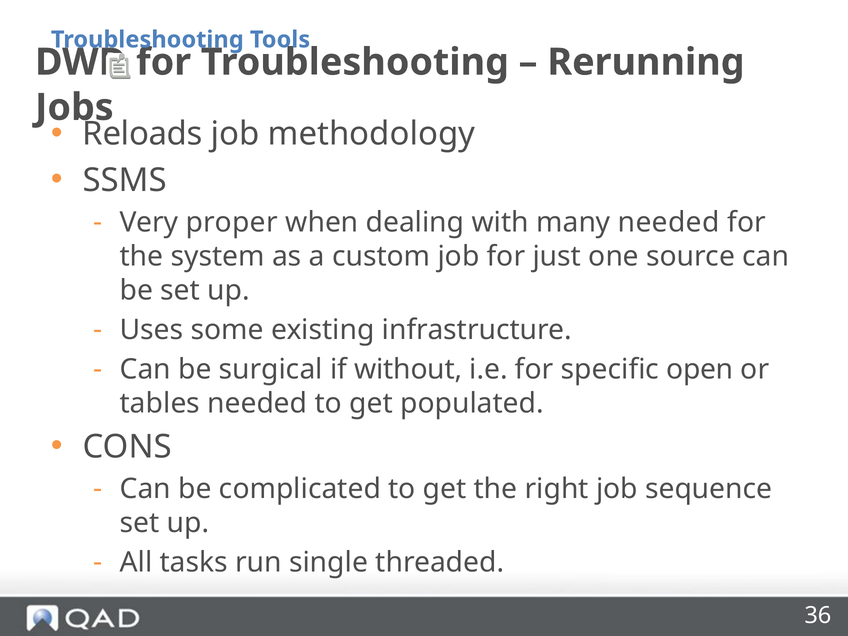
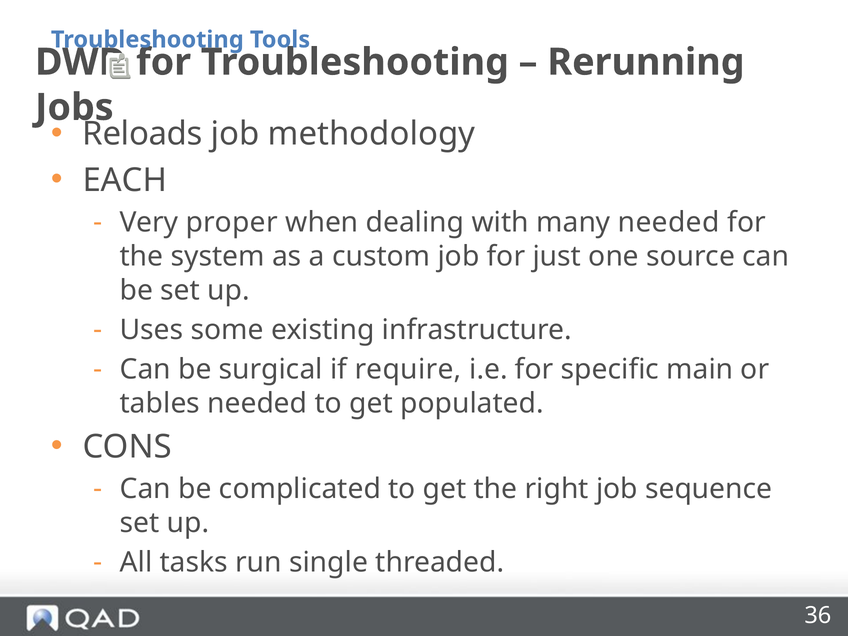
SSMS: SSMS -> EACH (125, 180)
without: without -> require (408, 369)
open: open -> main (700, 369)
